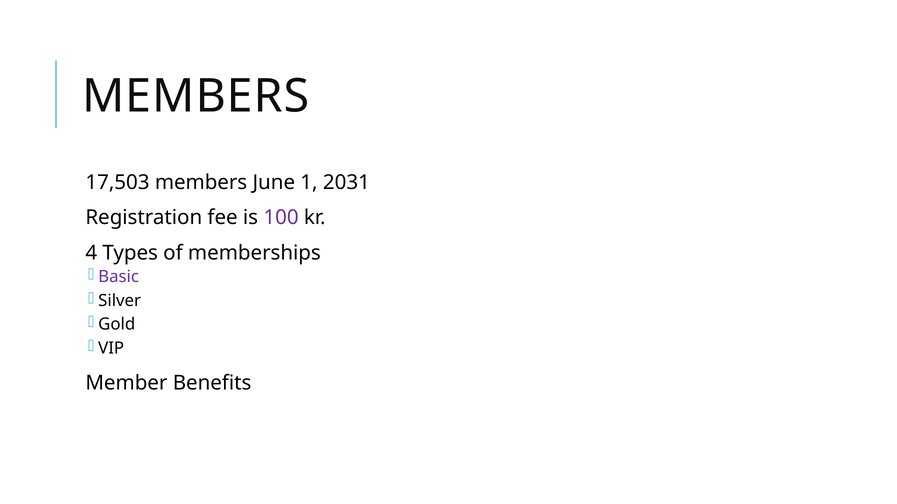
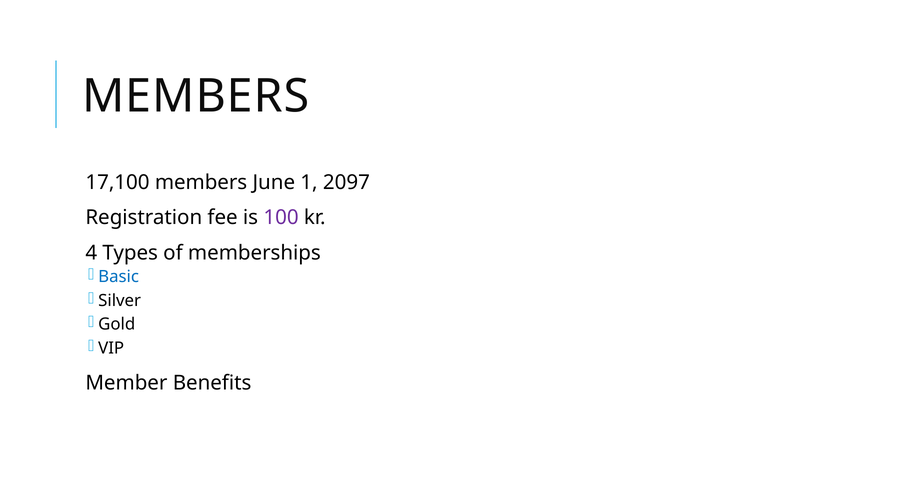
17,503: 17,503 -> 17,100 (117, 183)
2031: 2031 -> 2097 (346, 183)
Basic colour: purple -> blue (119, 277)
